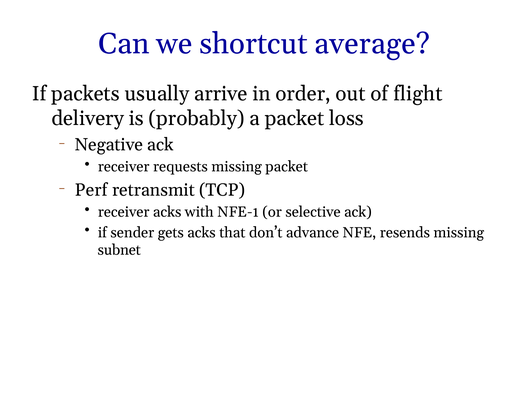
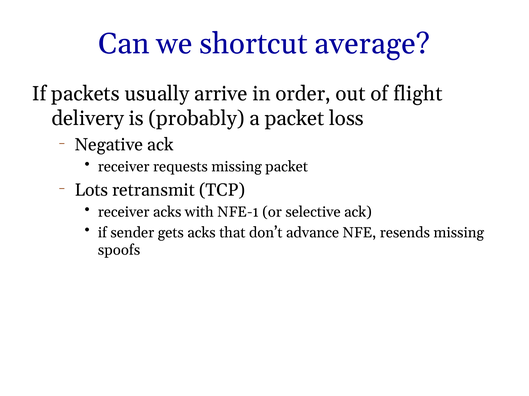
Perf: Perf -> Lots (91, 190)
subnet: subnet -> spoofs (119, 251)
